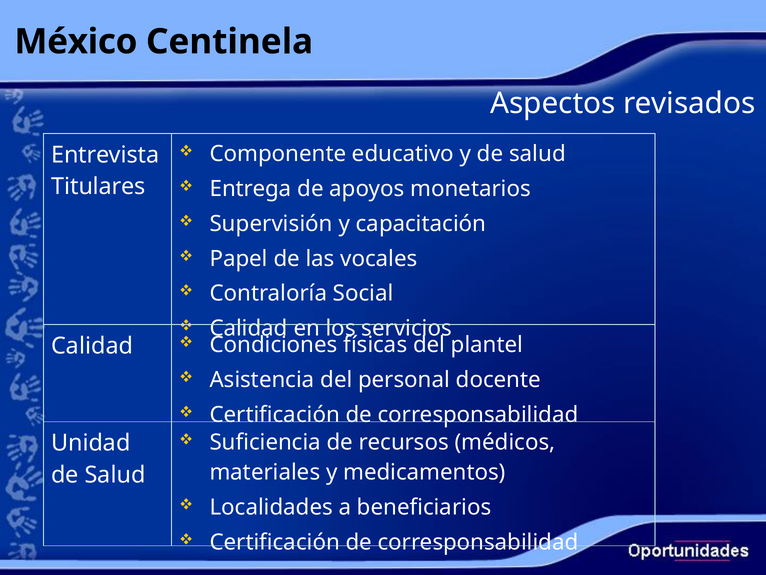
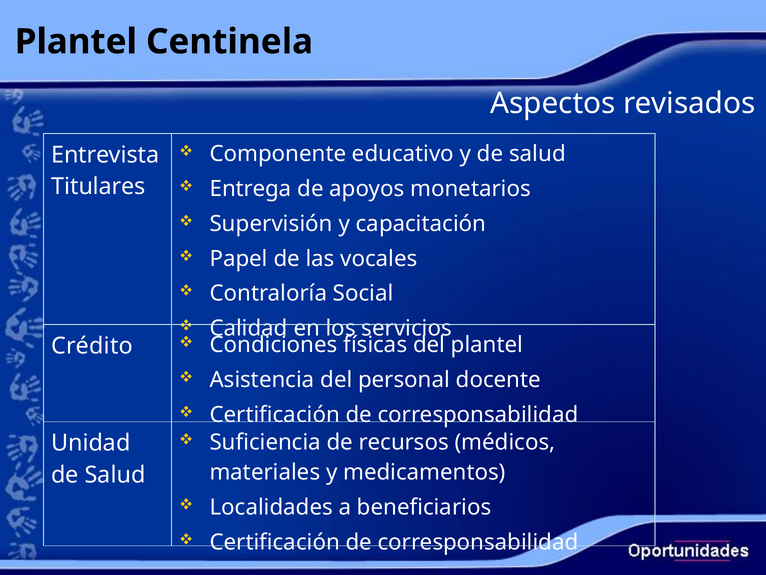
México: México -> Plantel (76, 42)
Calidad: Calidad -> Crédito (92, 346)
